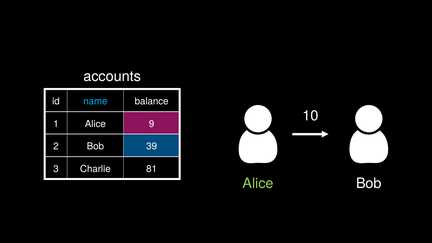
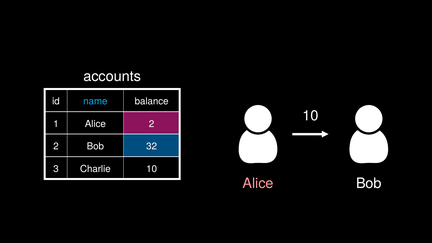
Alice 9: 9 -> 2 (152, 124)
39: 39 -> 32 (152, 146)
Charlie 81: 81 -> 10 (152, 169)
Alice colour: light green -> pink (258, 183)
